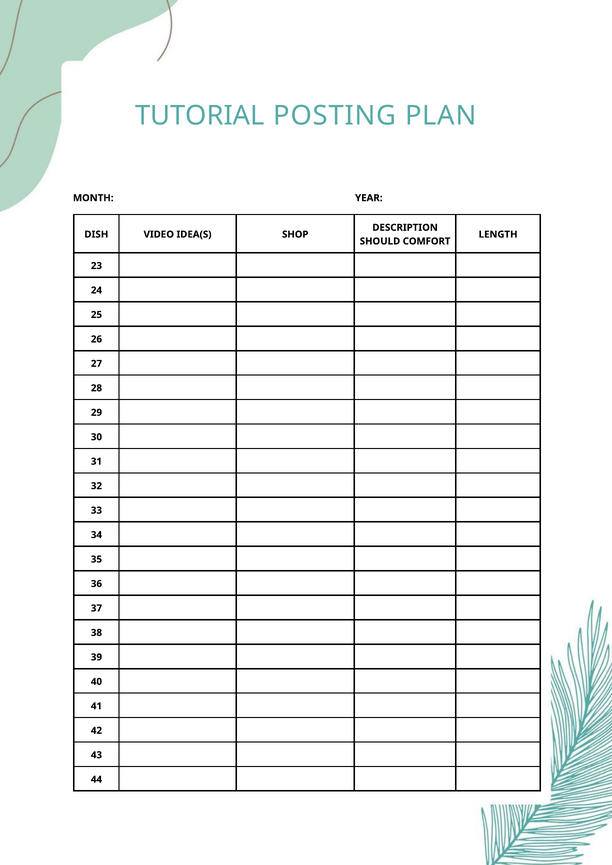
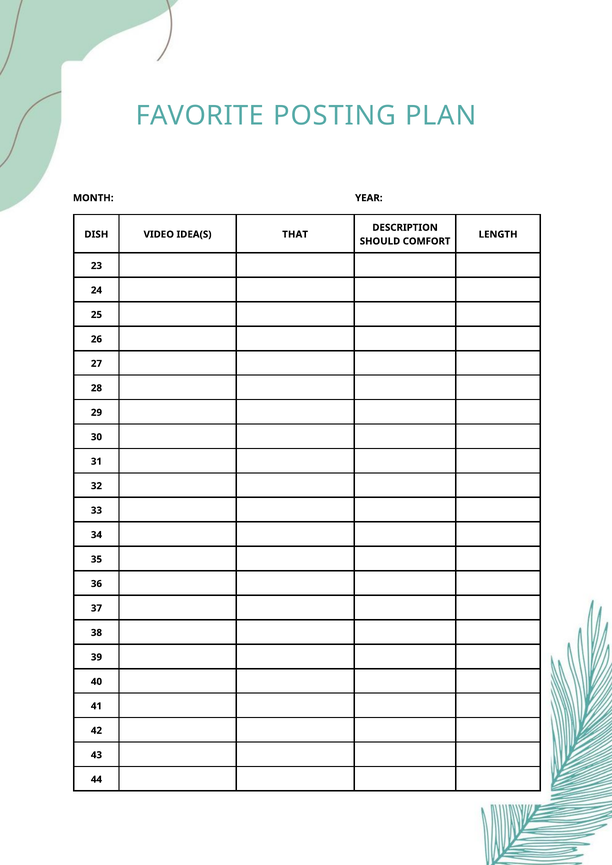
TUTORIAL: TUTORIAL -> FAVORITE (200, 116)
SHOP: SHOP -> THAT (295, 234)
